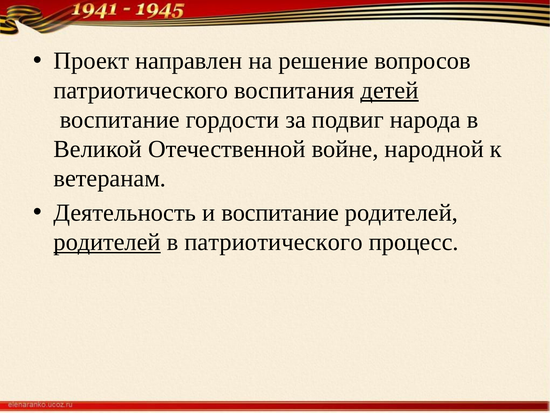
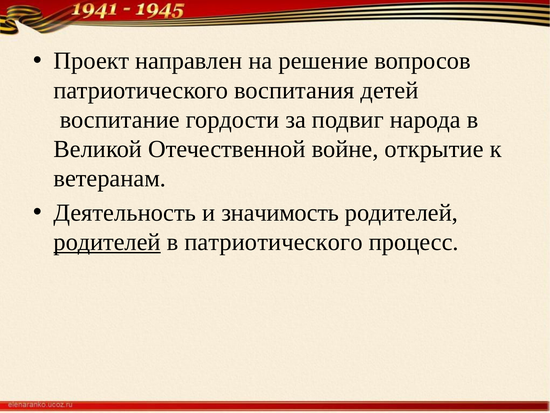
детей underline: present -> none (390, 90)
народной: народной -> открытие (434, 149)
и воспитание: воспитание -> значимость (280, 213)
